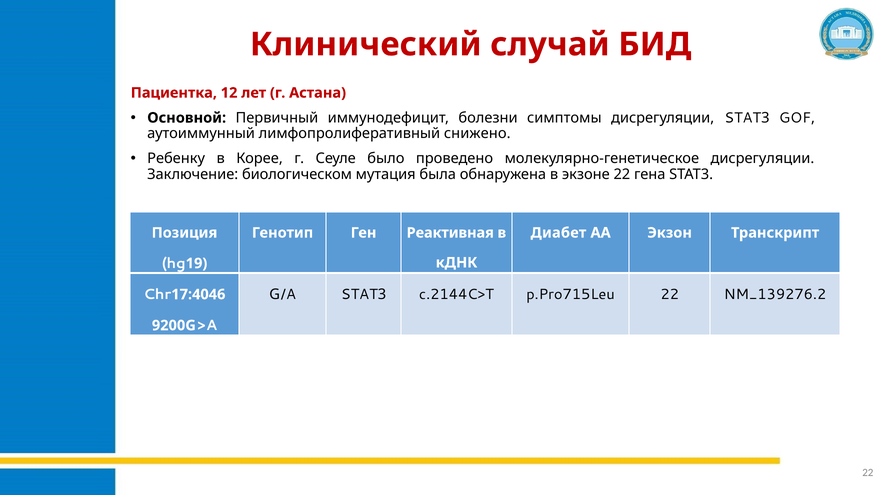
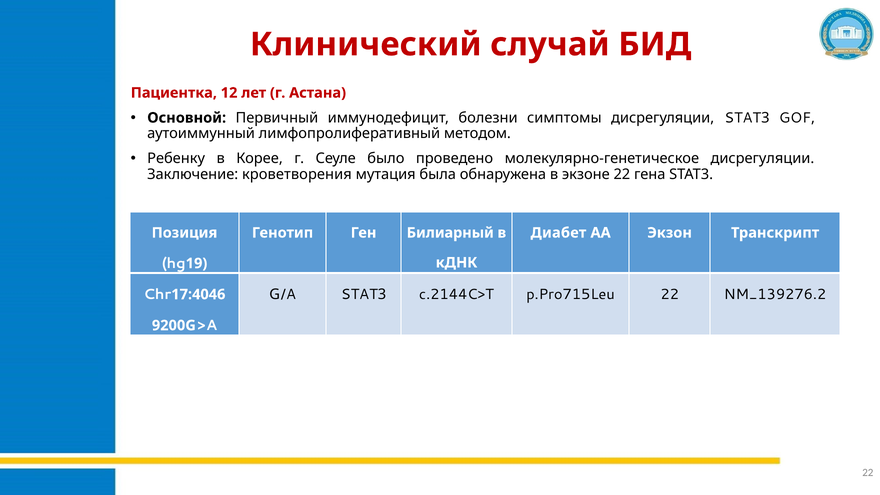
снижено: снижено -> методом (477, 134)
биологическом: биологическом -> кроветворения (297, 174)
Реактивная: Реактивная -> Билиарный (450, 233)
